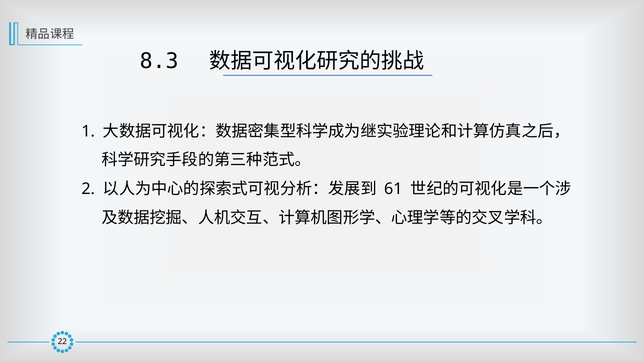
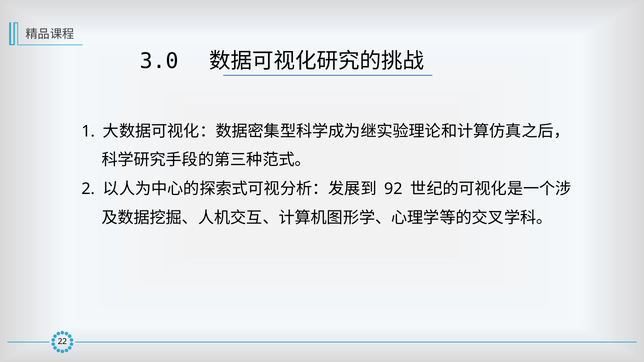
8.3: 8.3 -> 3.0 (159, 61)
61: 61 -> 92 (393, 189)
